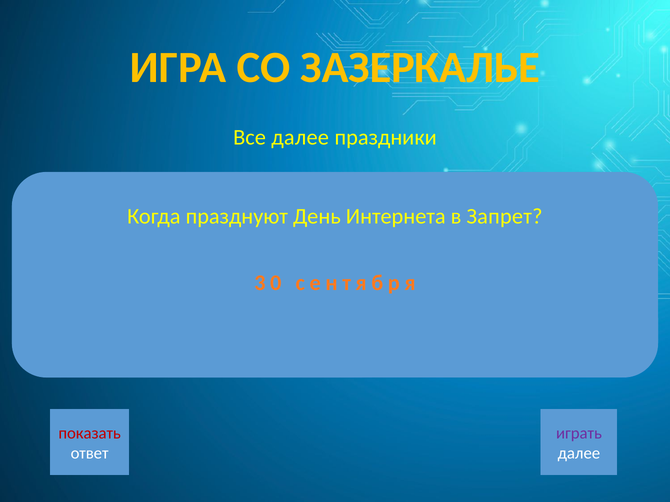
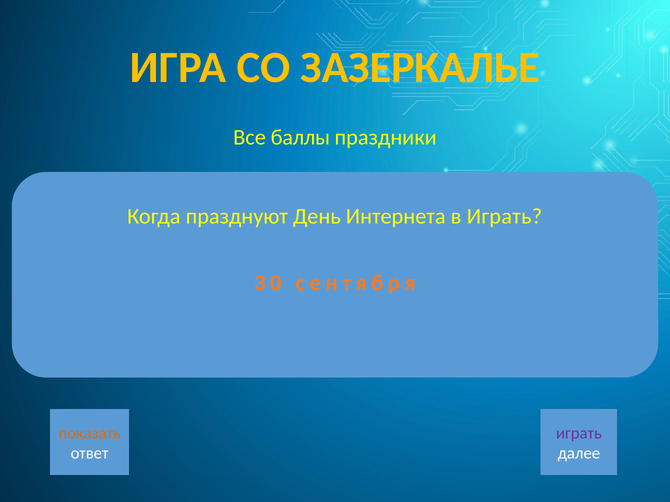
Все далее: далее -> баллы (300, 138)
в Запрет: Запрет -> Играть (504, 217)
показать colour: red -> orange (90, 434)
